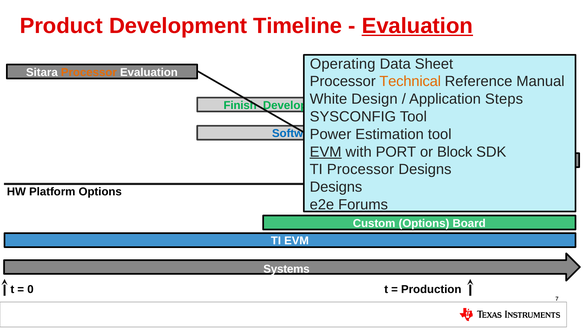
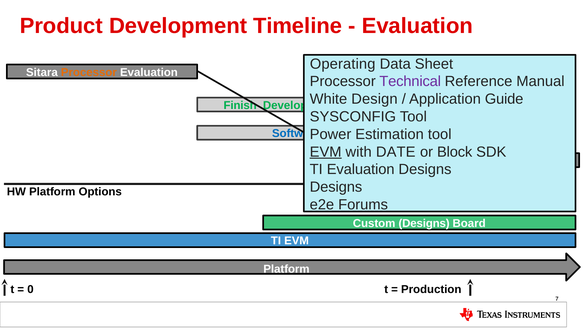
Evaluation underline: present -> none (417, 26)
Technical colour: orange -> purple (410, 81)
Steps: Steps -> Guide (504, 99)
PORT: PORT -> DATE (396, 152)
TI Processor: Processor -> Evaluation (361, 170)
Custom Options: Options -> Designs (424, 224)
Systems: Systems -> Platform (286, 269)
